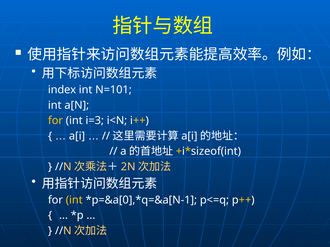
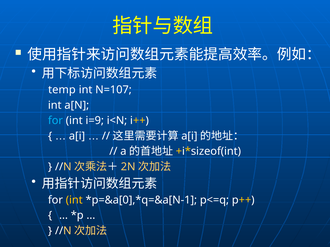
index: index -> temp (62, 90)
N=101: N=101 -> N=107 (113, 90)
for colour: yellow -> light blue (55, 121)
i=3: i=3 -> i=9 (95, 121)
